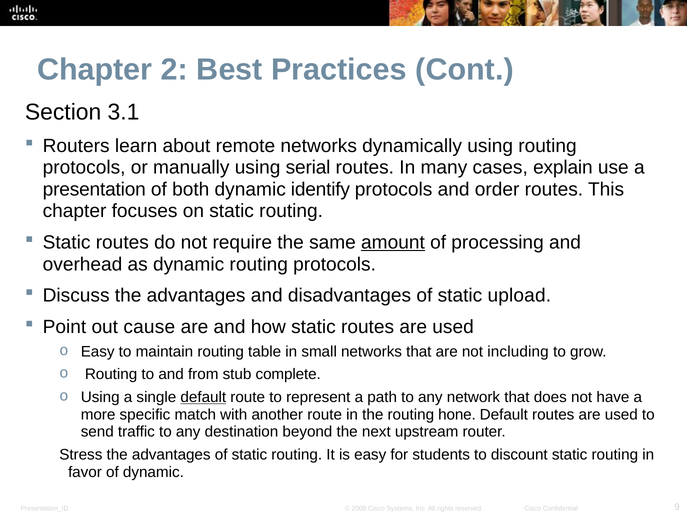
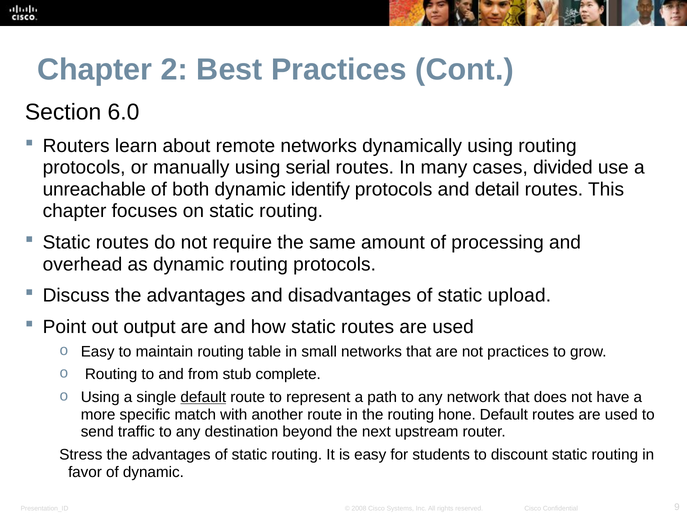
3.1: 3.1 -> 6.0 (124, 112)
explain: explain -> divided (563, 168)
presentation: presentation -> unreachable (94, 189)
order: order -> detail (497, 189)
amount underline: present -> none (393, 243)
cause: cause -> output (149, 327)
not including: including -> practices (518, 352)
